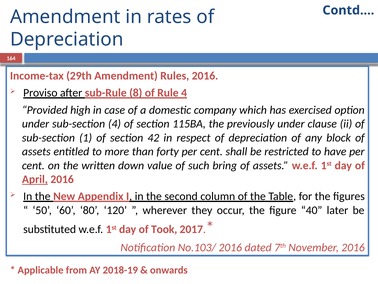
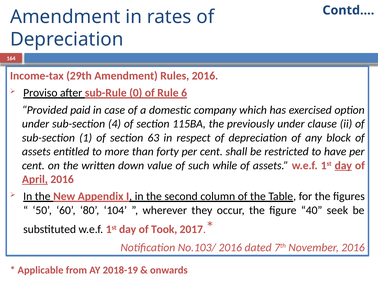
8: 8 -> 0 (136, 93)
Rule 4: 4 -> 6 (184, 93)
high: high -> paid (80, 110)
42: 42 -> 63 (153, 137)
bring: bring -> while (225, 165)
day underline: none -> present (343, 165)
120: 120 -> 104 (115, 210)
later: later -> seek (337, 210)
